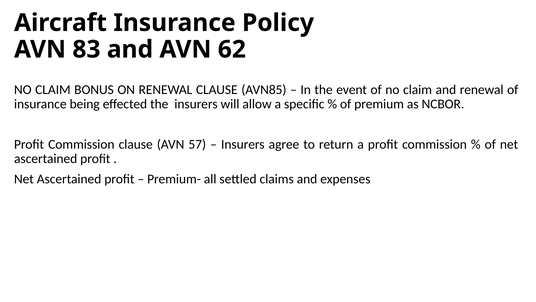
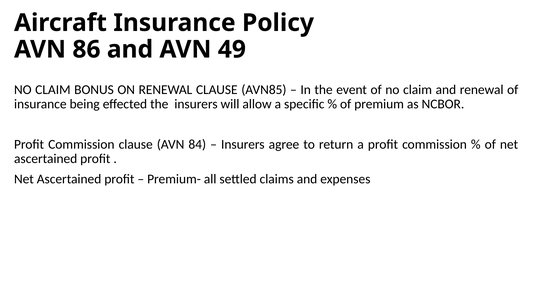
83: 83 -> 86 (86, 49)
62: 62 -> 49 (232, 49)
57: 57 -> 84 (197, 144)
